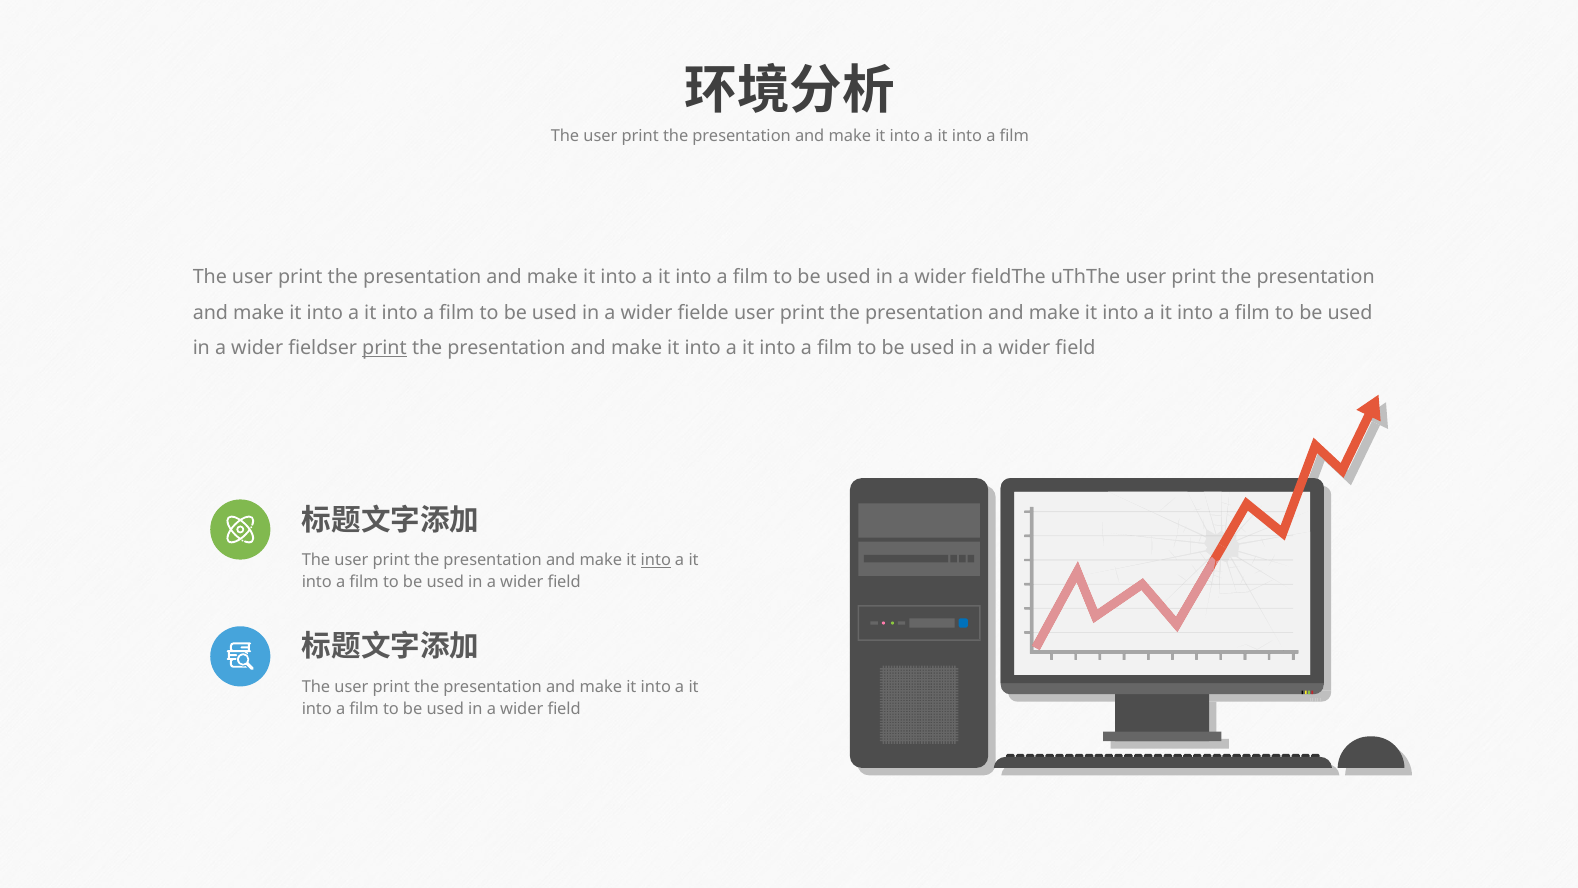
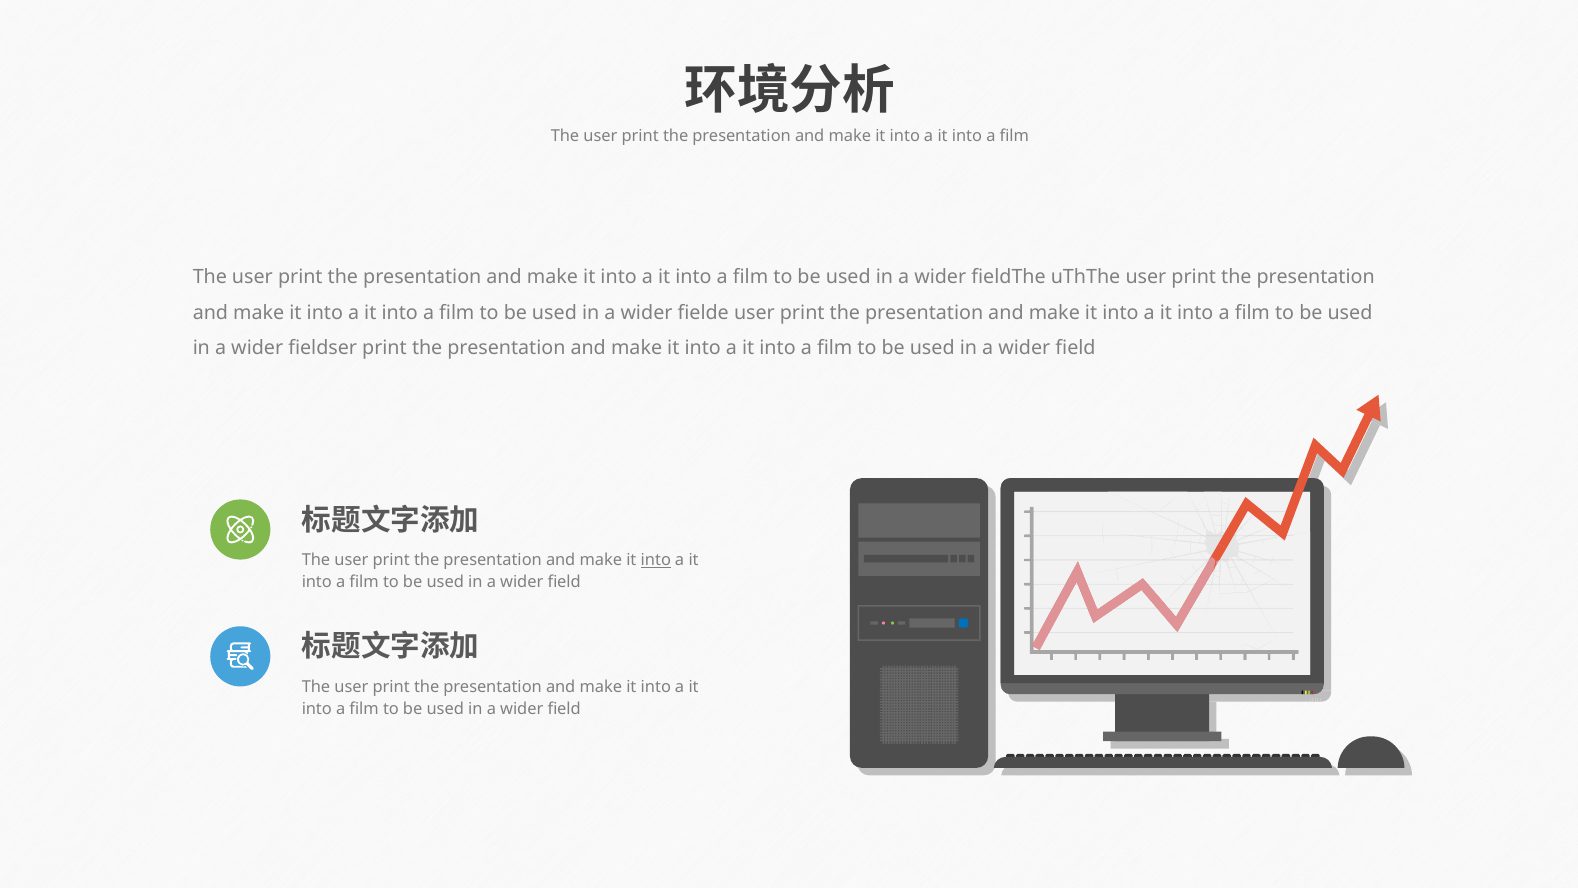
print underline: present -> none (384, 348)
